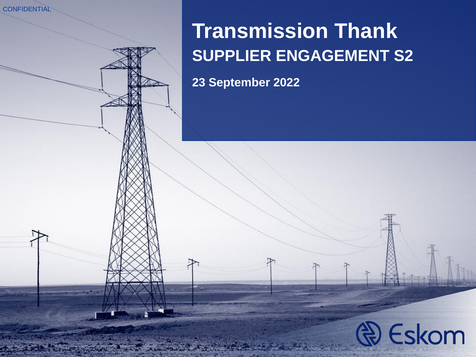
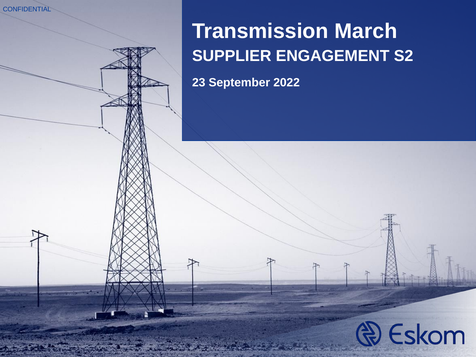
Thank: Thank -> March (366, 31)
